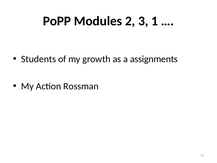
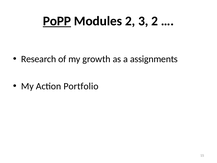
PoPP underline: none -> present (57, 21)
3 1: 1 -> 2 (155, 21)
Students: Students -> Research (39, 59)
Rossman: Rossman -> Portfolio (81, 86)
